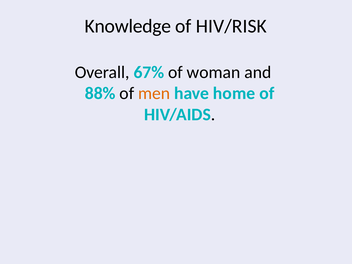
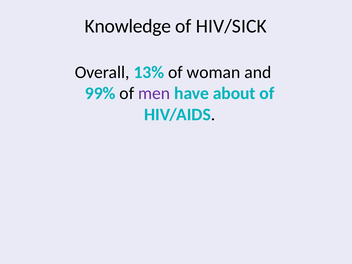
HIV/RISK: HIV/RISK -> HIV/SICK (231, 26)
67%: 67% -> 13% (149, 72)
88%: 88% -> 99% (100, 93)
men colour: orange -> purple (154, 93)
home: home -> about (234, 93)
